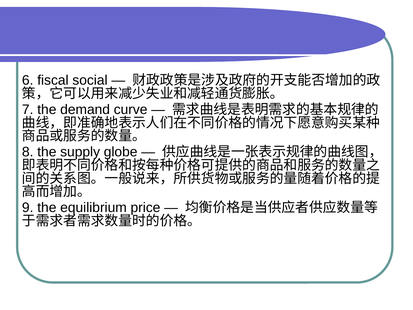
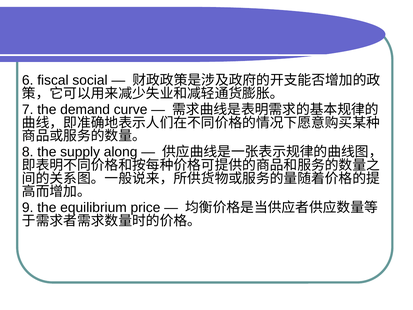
globe: globe -> along (121, 152)
